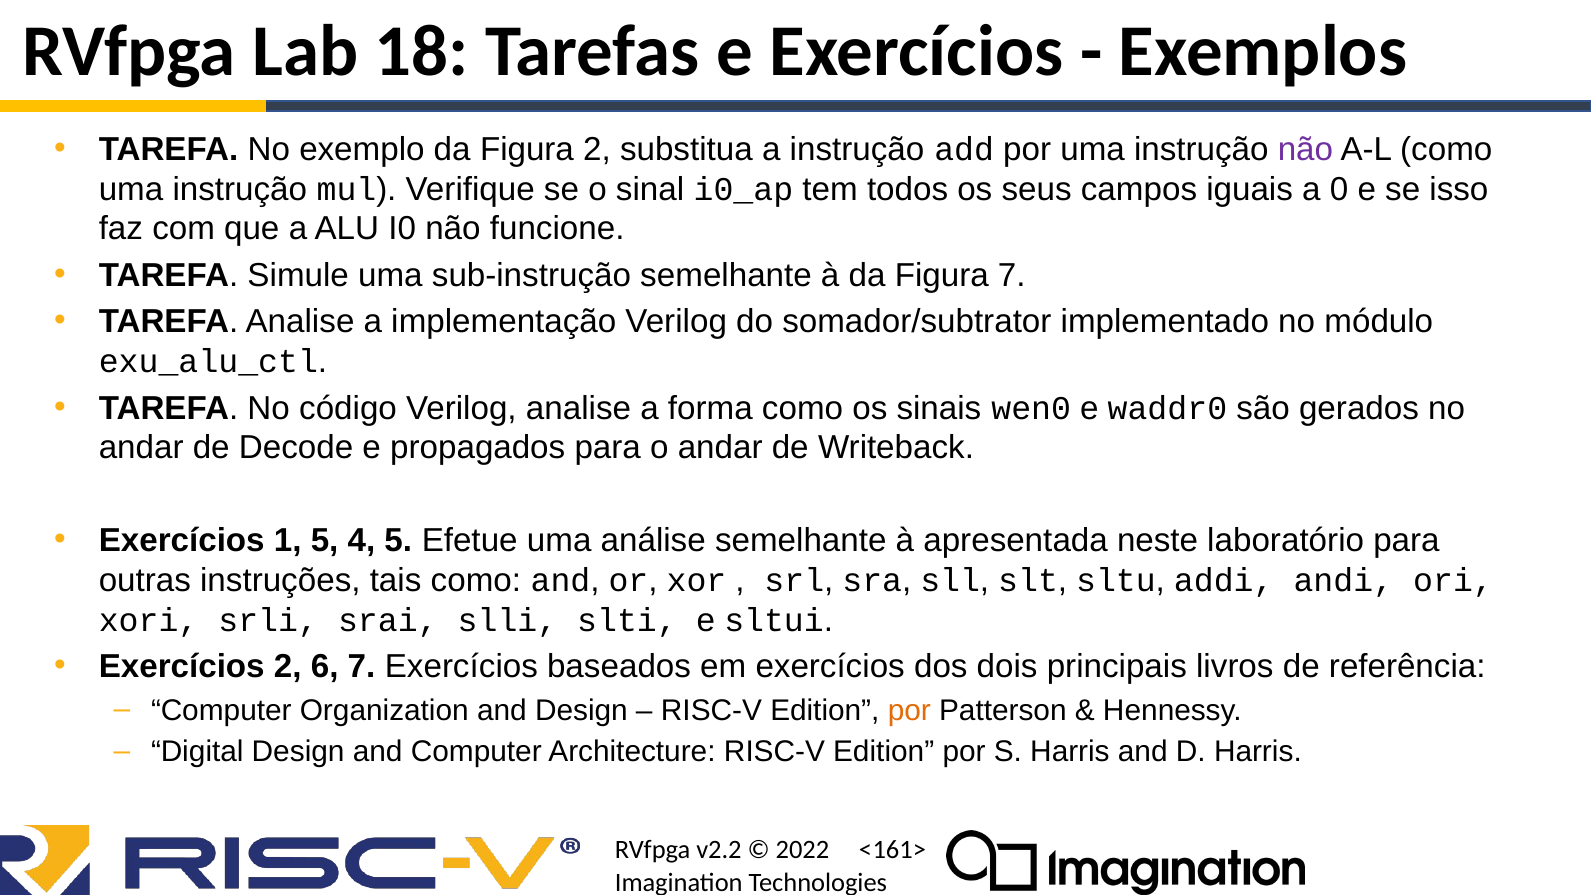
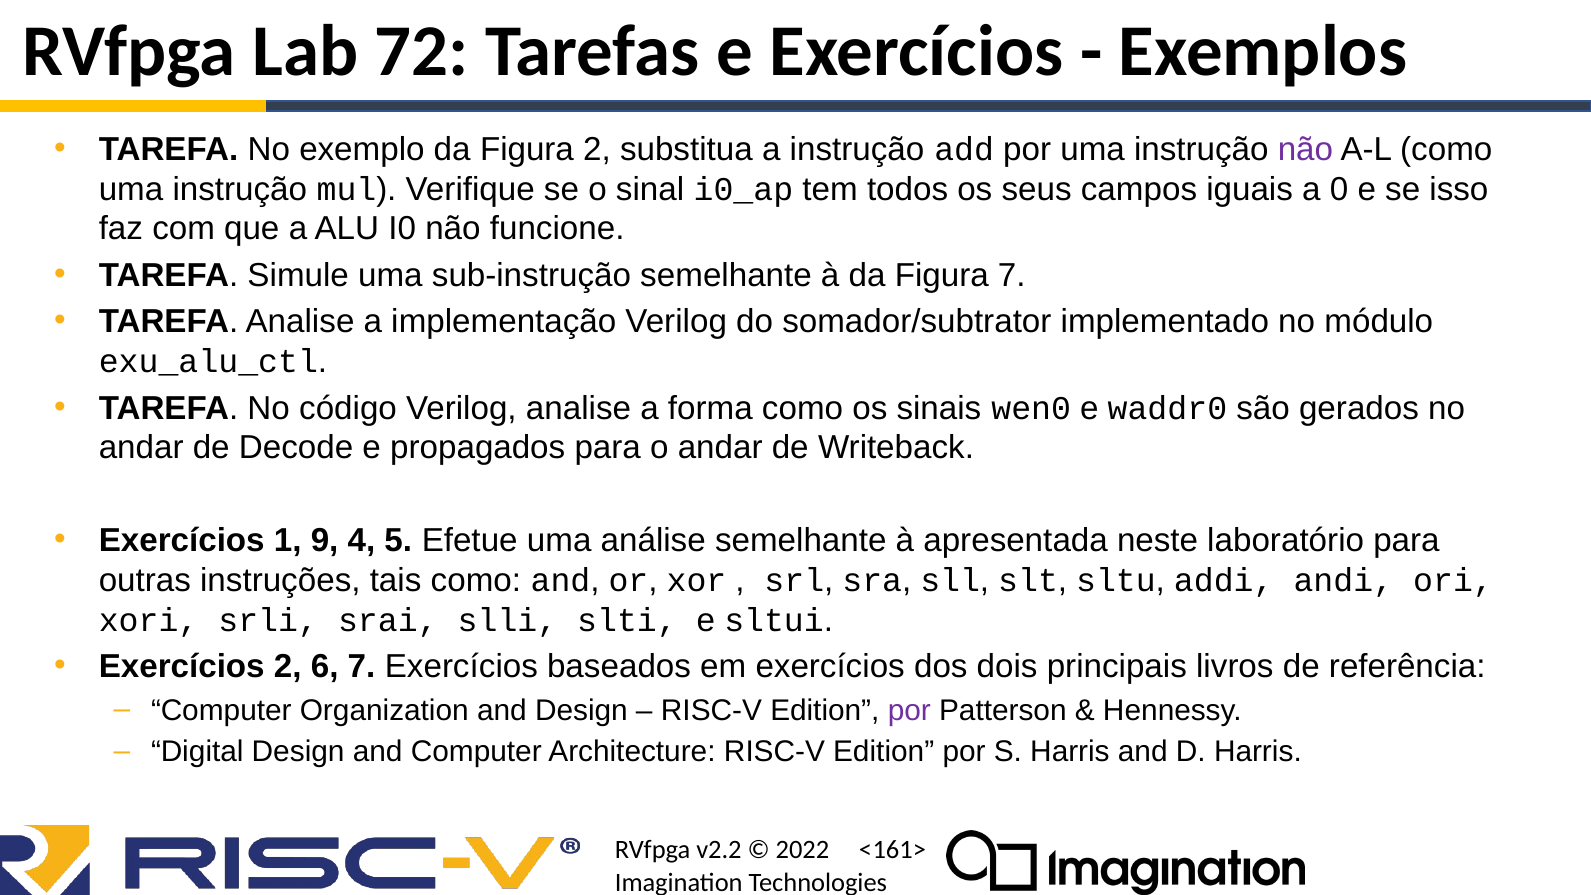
18: 18 -> 72 (422, 52)
1 5: 5 -> 9 (325, 541)
por colour: orange -> purple (909, 710)
